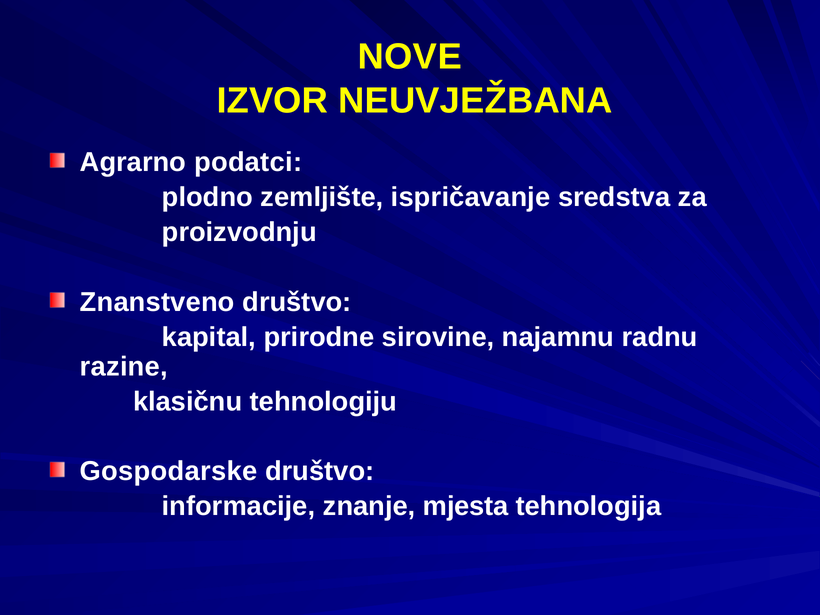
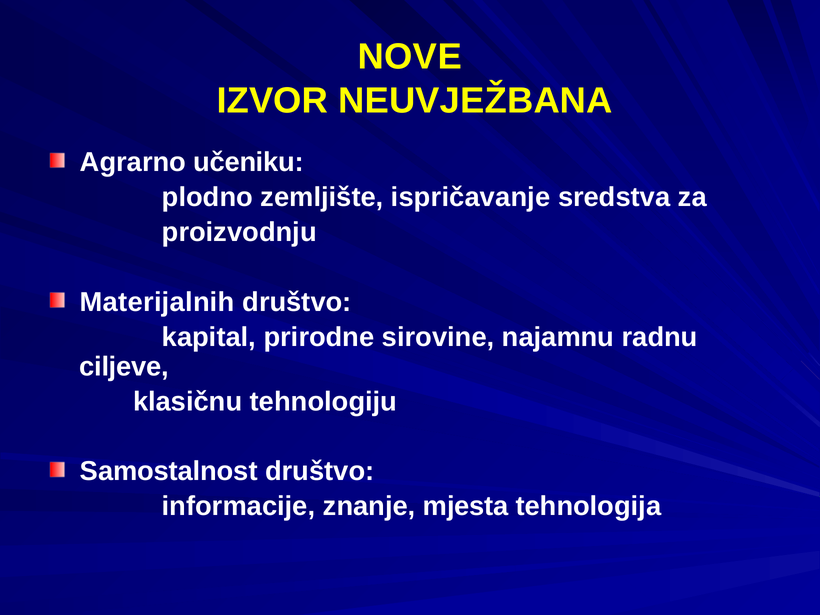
podatci: podatci -> učeniku (248, 162)
Znanstveno: Znanstveno -> Materijalnih (157, 302)
razine: razine -> ciljeve (124, 367)
Gospodarske: Gospodarske -> Samostalnost (169, 471)
